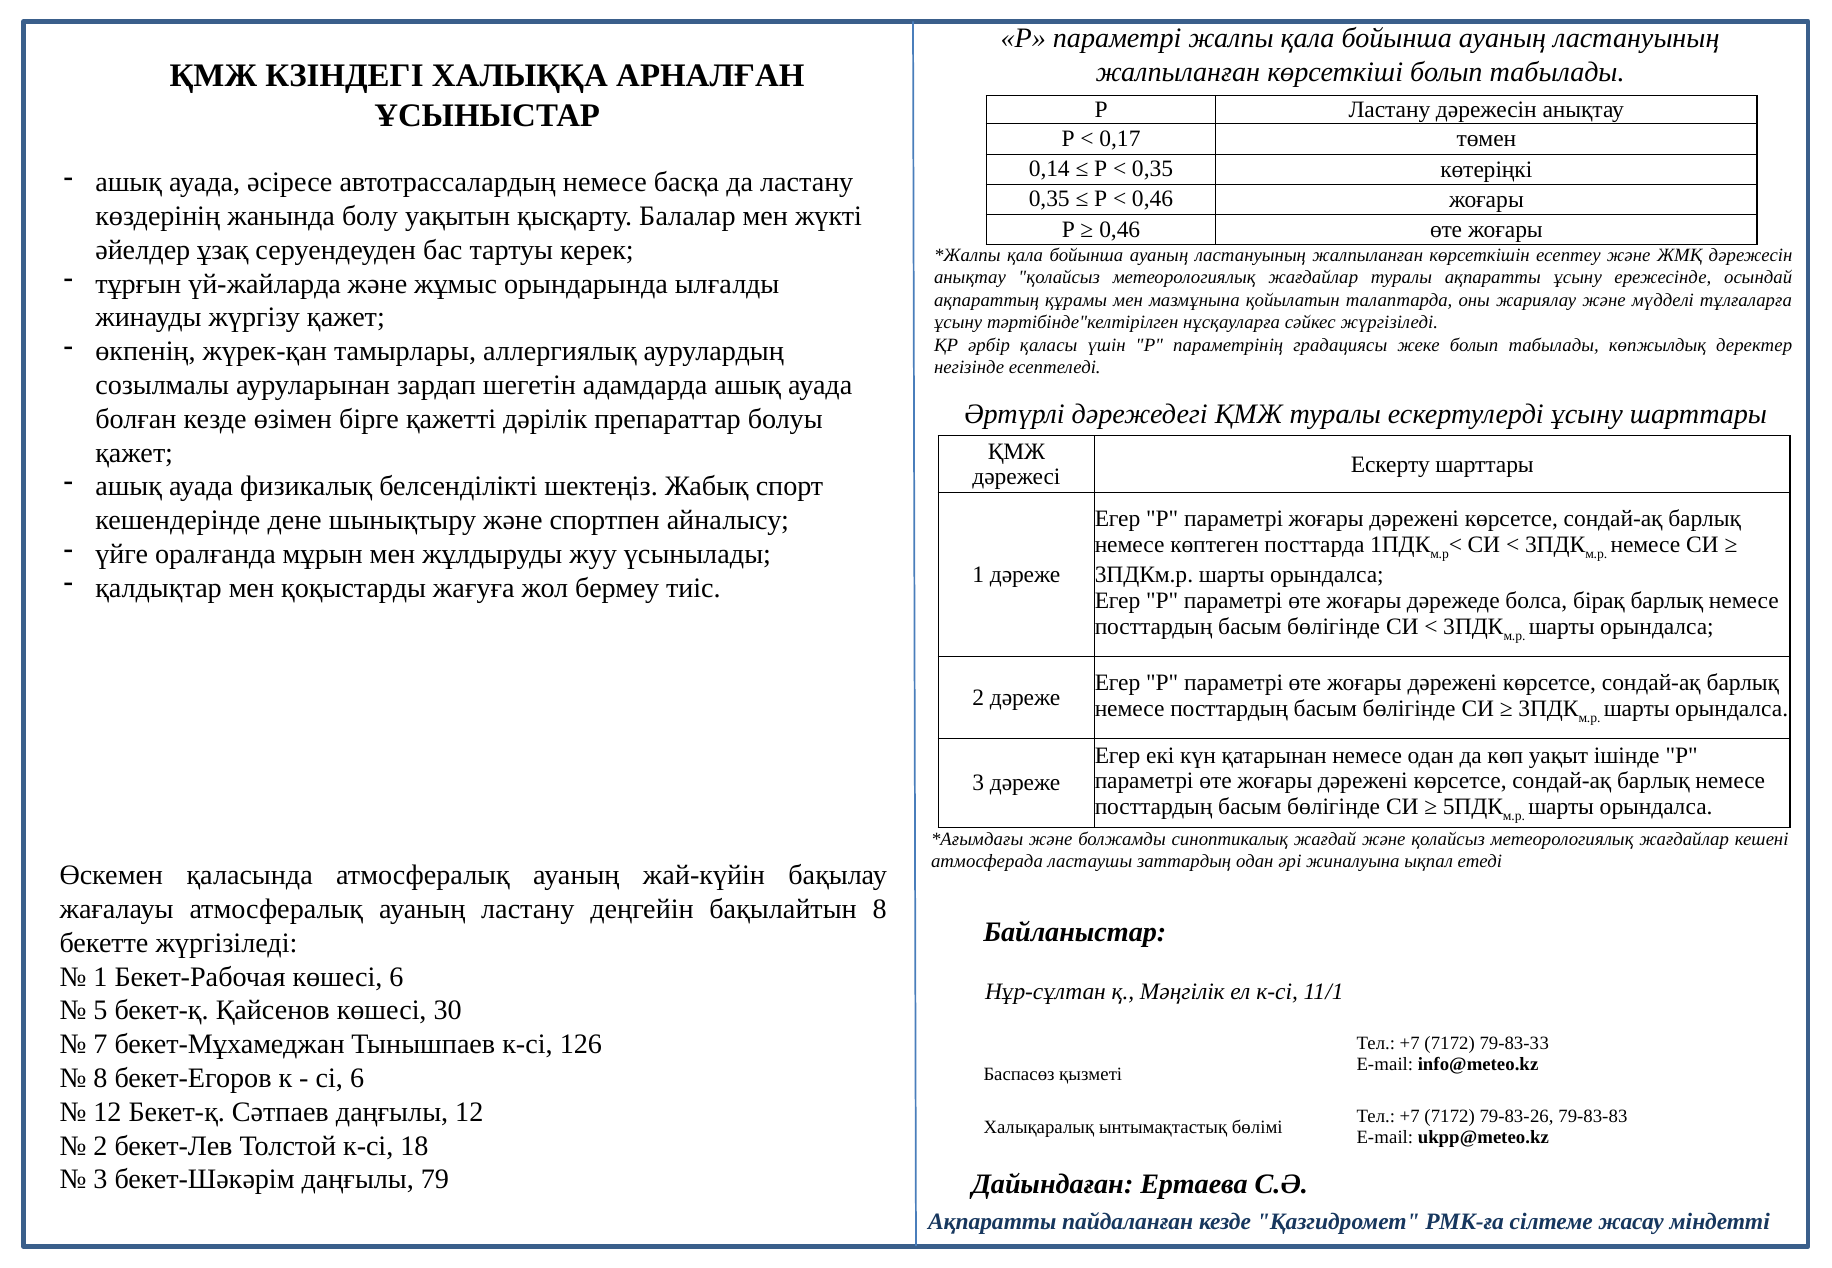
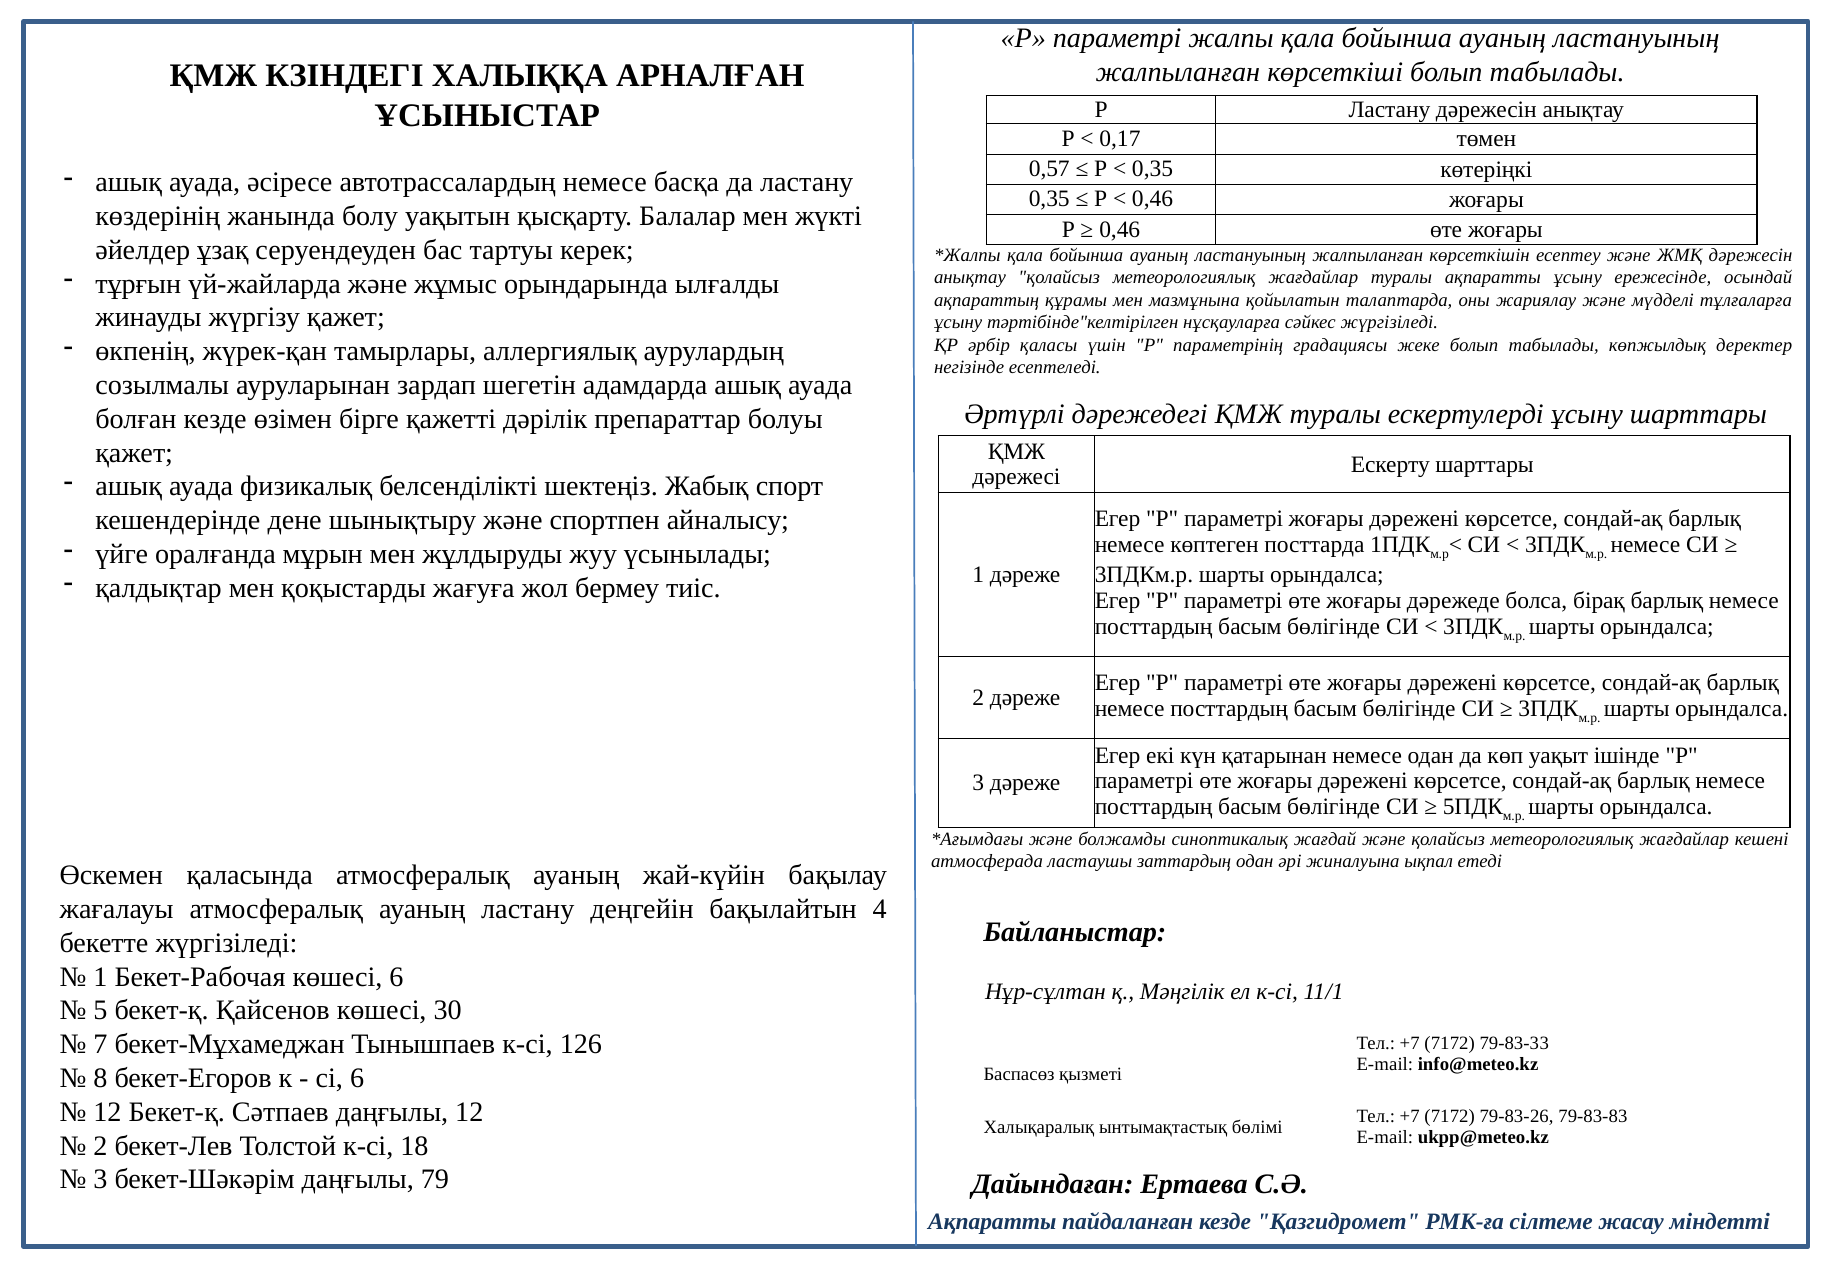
0,14: 0,14 -> 0,57 (1049, 169)
бақылайтын 8: 8 -> 4 (880, 909)
